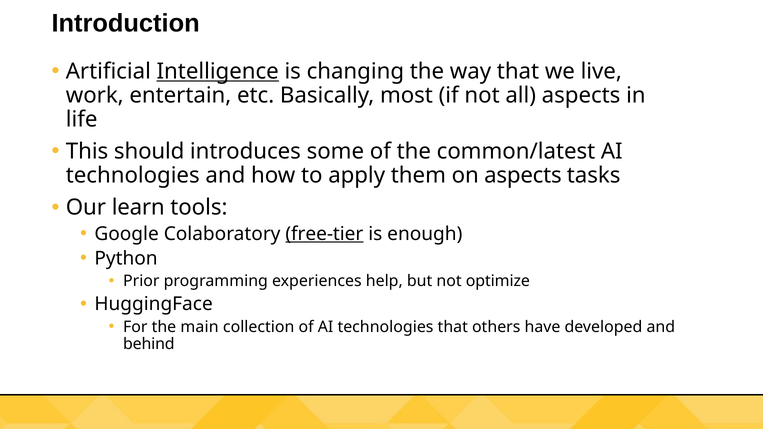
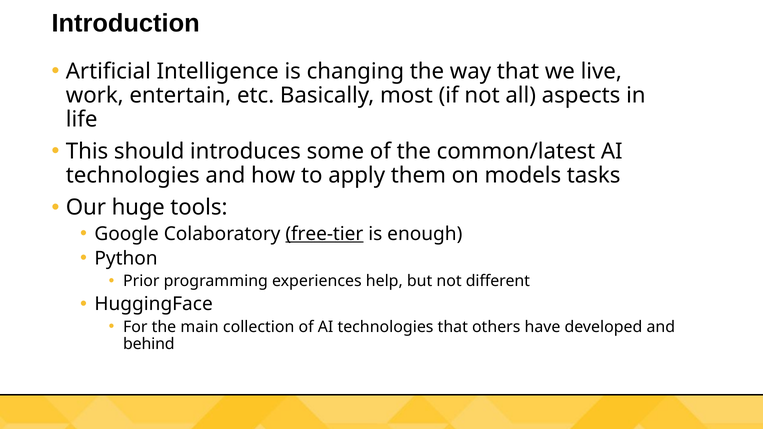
Intelligence underline: present -> none (218, 72)
on aspects: aspects -> models (523, 176)
learn: learn -> huge (138, 208)
optimize: optimize -> different (498, 281)
